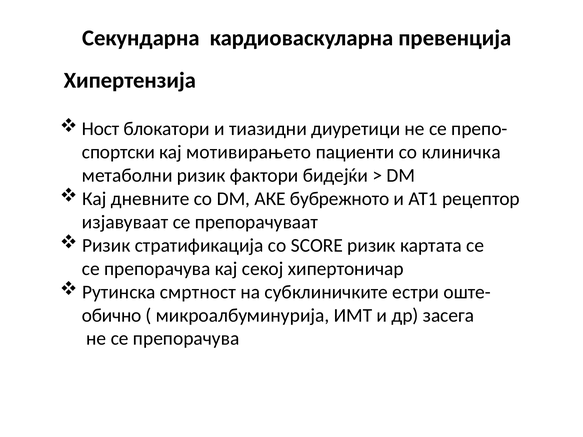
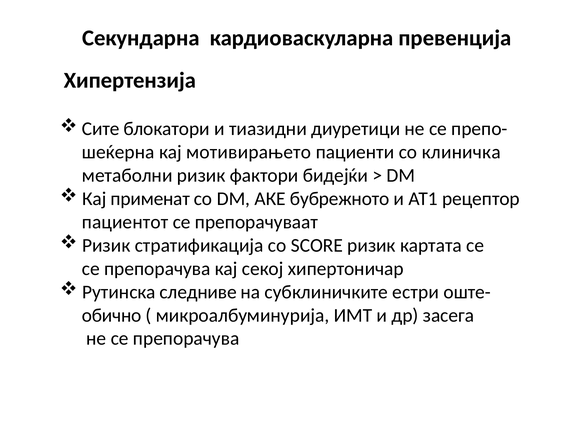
Ност: Ност -> Сите (101, 129)
спортски: спортски -> шеќерна (118, 152)
дневните: дневните -> применат (150, 199)
изјавуваат: изјавуваат -> пациентот (125, 222)
смртност: смртност -> следниве (198, 292)
